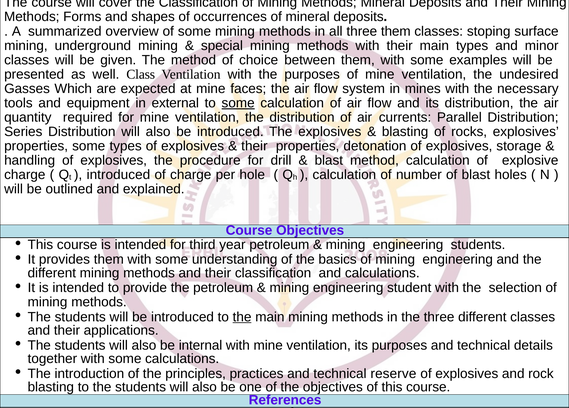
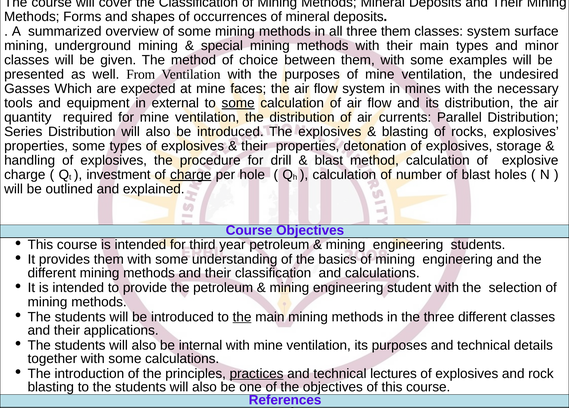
classes stoping: stoping -> system (489, 31)
Class: Class -> From (141, 74)
introduced: introduced -> investment (118, 175)
charge underline: none -> present (191, 175)
practices underline: none -> present (257, 374)
reserve: reserve -> lectures (394, 374)
